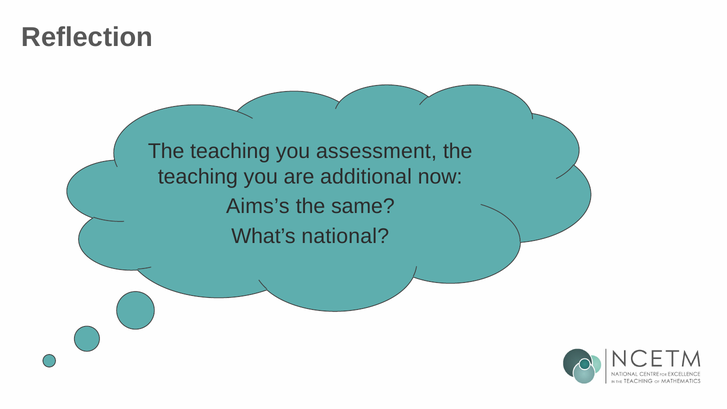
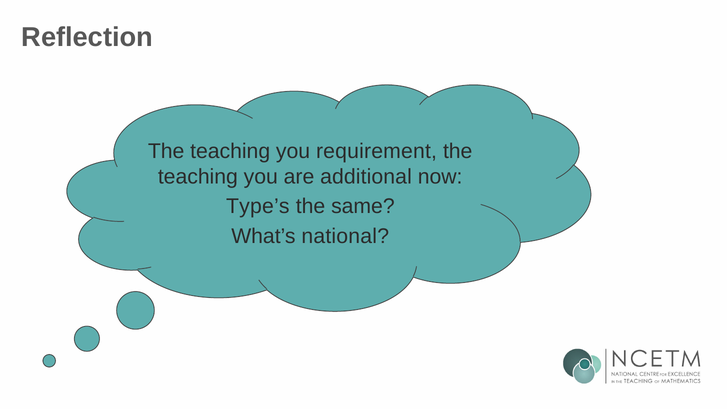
assessment: assessment -> requirement (376, 151)
Aims’s: Aims’s -> Type’s (258, 206)
